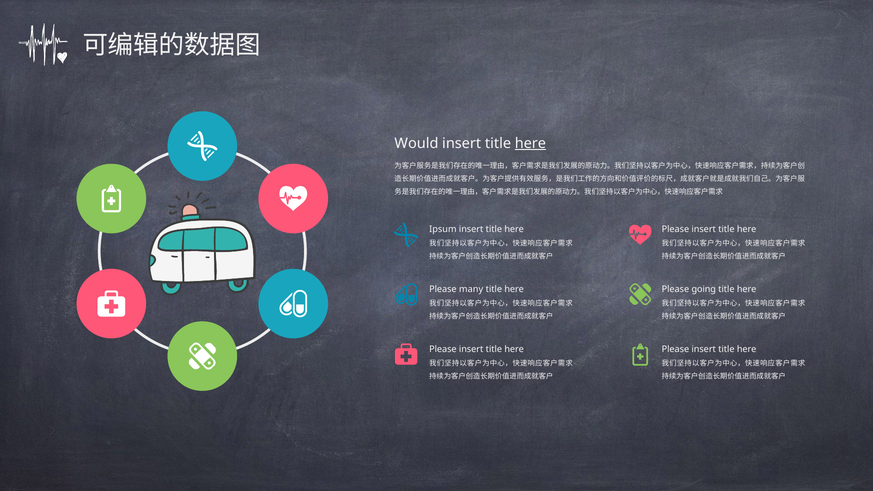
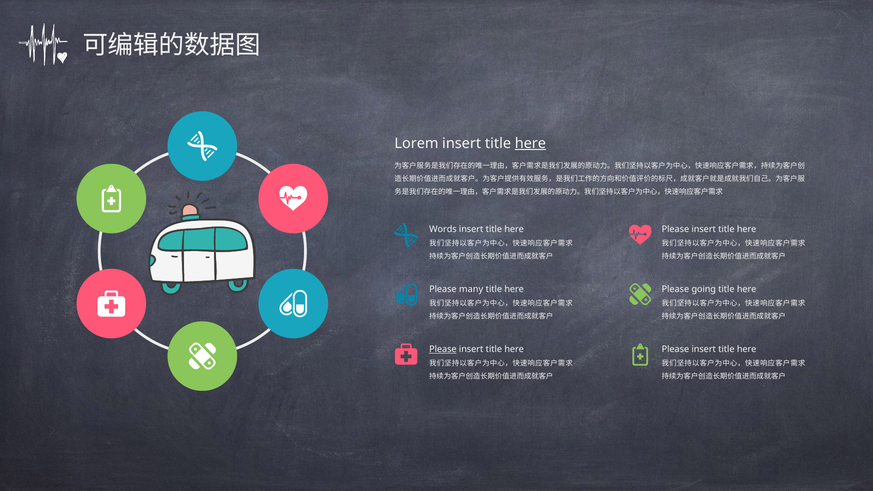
Would: Would -> Lorem (416, 143)
Ipsum: Ipsum -> Words (443, 229)
Please underline: none -> present (443, 349)
